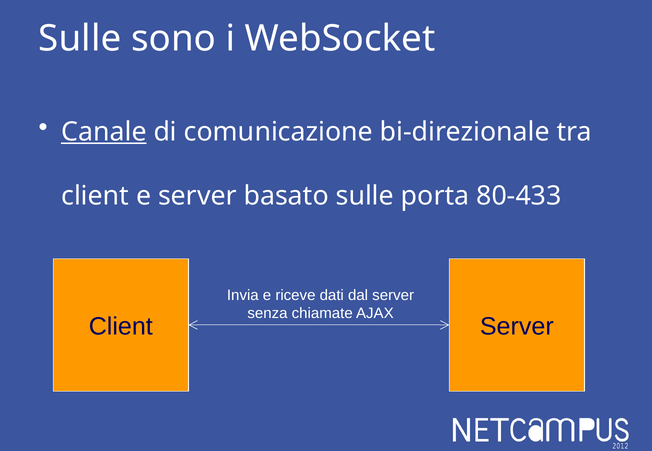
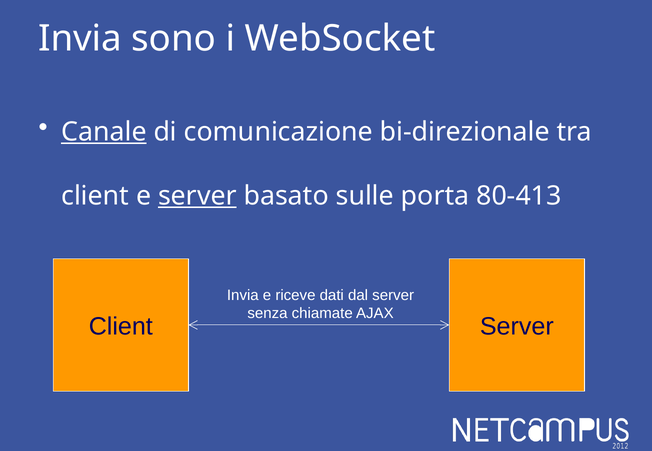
Sulle: Sulle -> Invia (80, 39)
server underline: none -> present (197, 196)
80-433: 80-433 -> 80-413 (519, 196)
